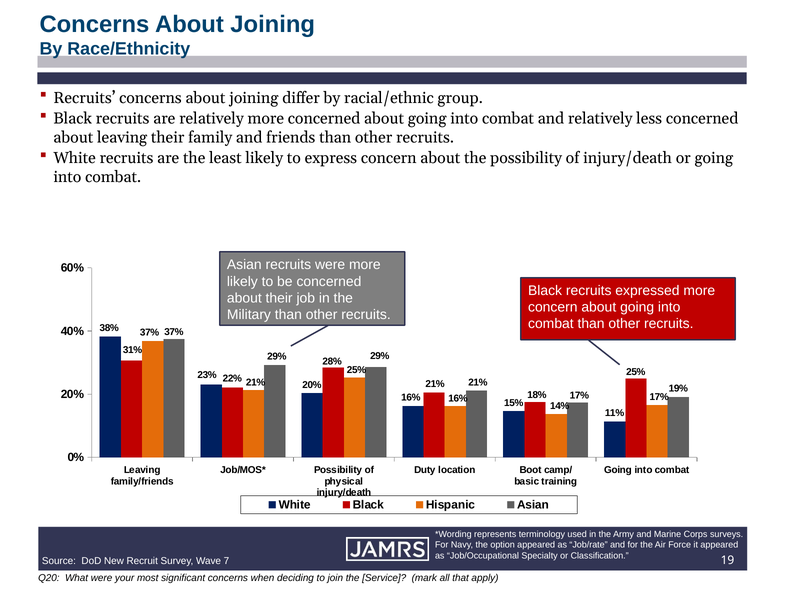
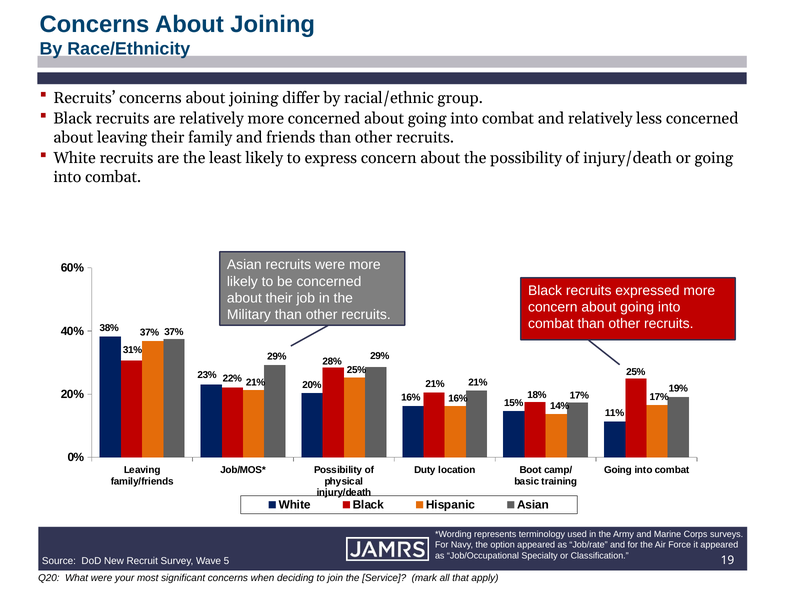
7: 7 -> 5 (226, 561)
